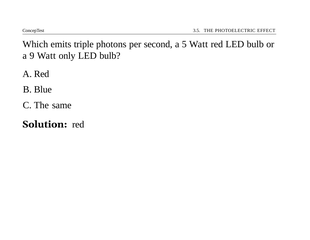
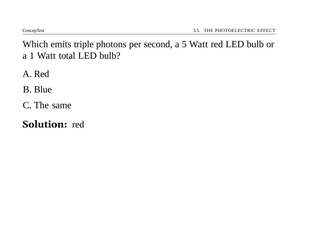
9: 9 -> 1 (32, 56)
only: only -> total (67, 56)
